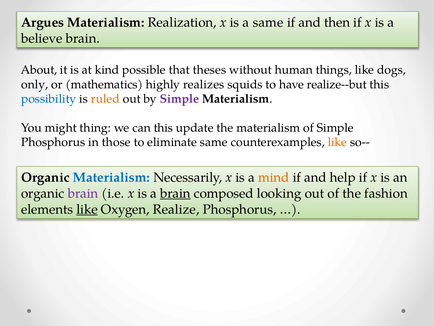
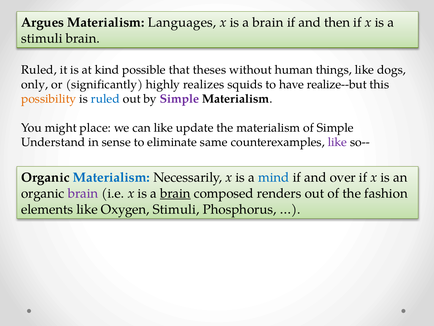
Realization: Realization -> Languages (182, 23)
same: same -> brain (268, 23)
believe: believe -> stimuli (42, 38)
About: About -> Ruled (39, 70)
mathematics: mathematics -> significantly (104, 84)
possibility colour: blue -> orange (49, 99)
ruled colour: orange -> blue (105, 99)
thing: thing -> place (95, 128)
can this: this -> like (163, 128)
Phosphorus: Phosphorus -> Understand (53, 142)
those: those -> sense (116, 142)
like colour: orange -> purple (337, 142)
mind colour: orange -> blue (274, 177)
help: help -> over (343, 177)
looking: looking -> renders (279, 193)
like underline: present -> none (87, 209)
Oxygen Realize: Realize -> Stimuli (176, 209)
